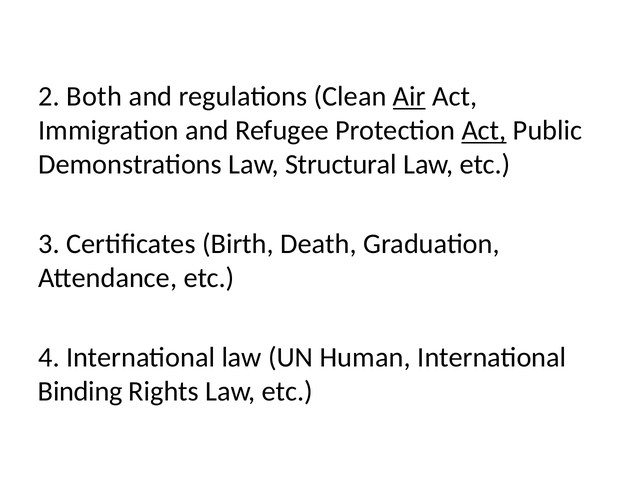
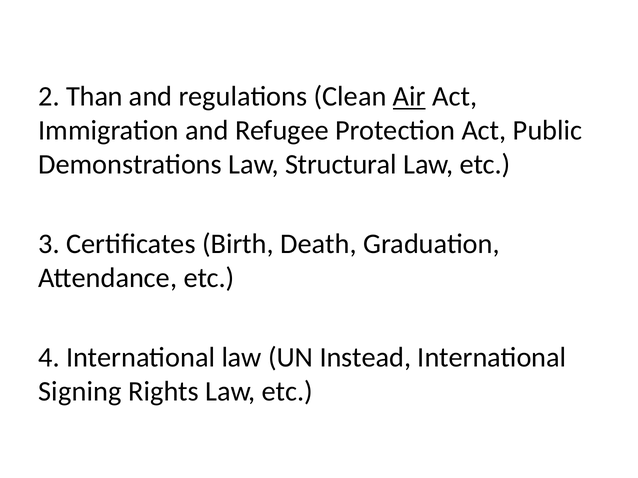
Both: Both -> Than (95, 97)
Act underline: present -> none (484, 131)
Human: Human -> Instead (365, 358)
Binding: Binding -> Signing (80, 392)
